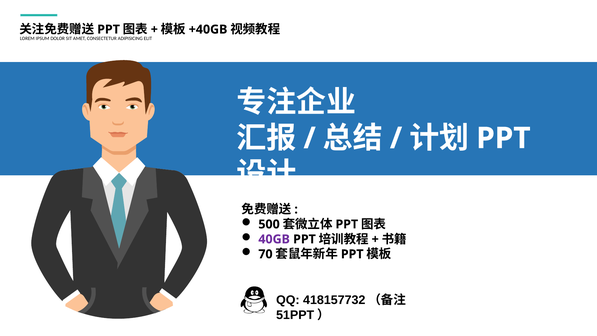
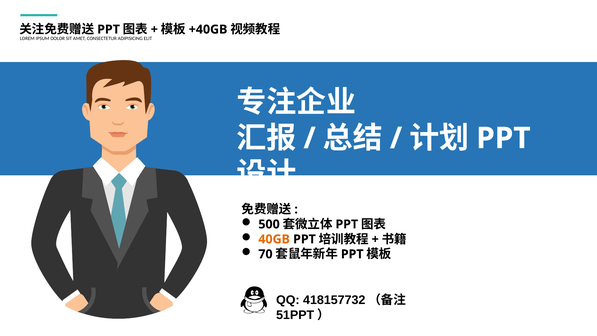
40GB colour: purple -> orange (274, 239)
